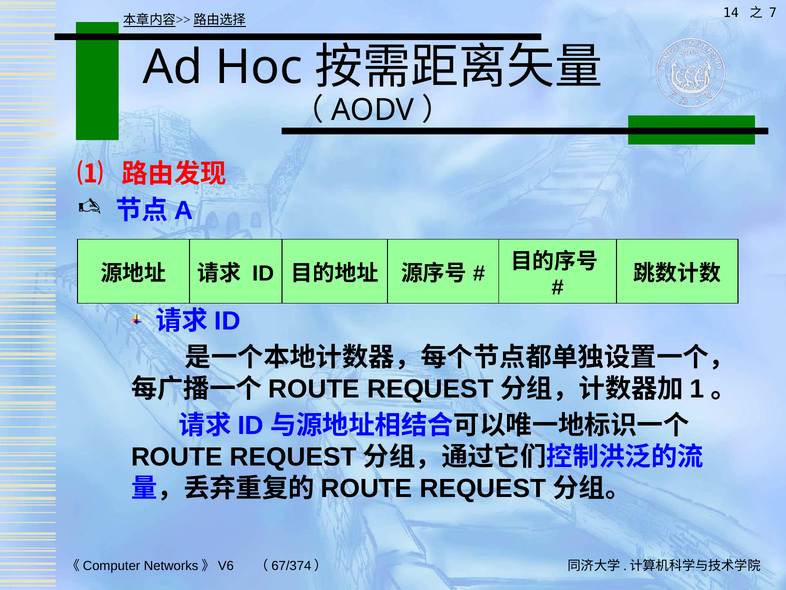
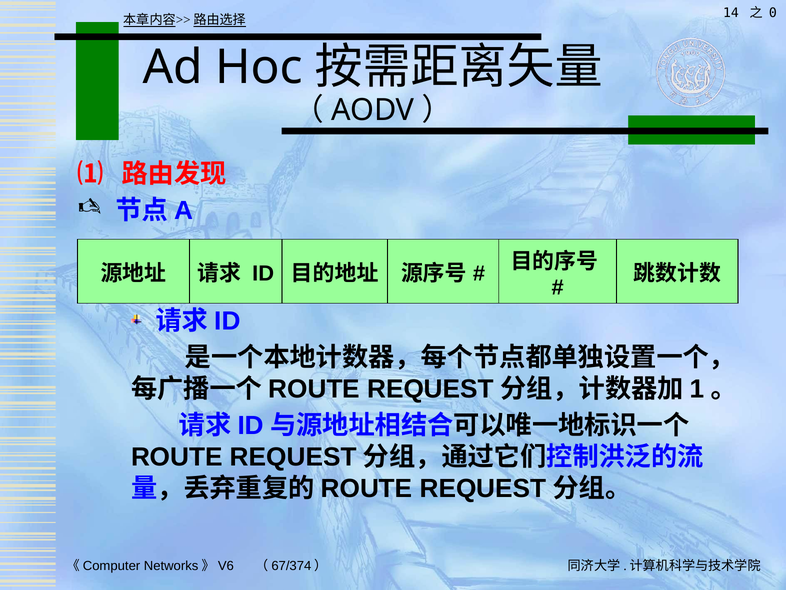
7: 7 -> 0 (773, 13)
